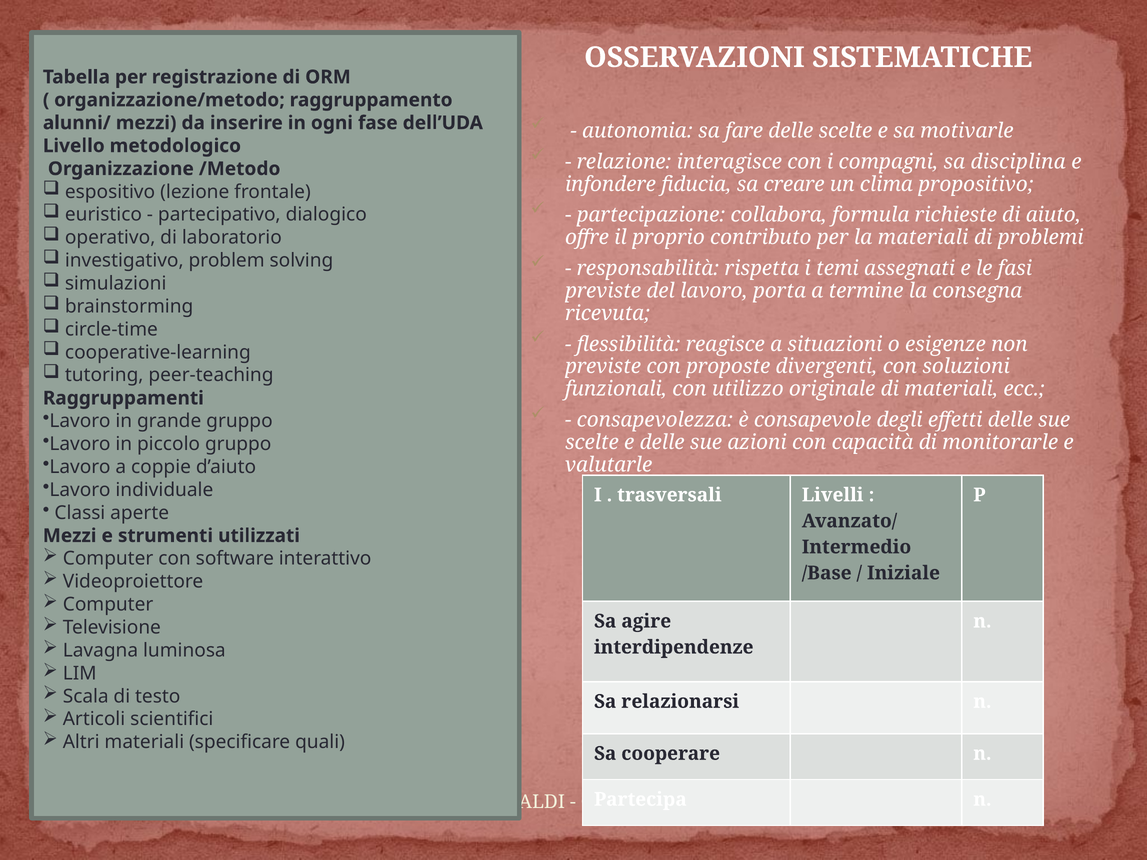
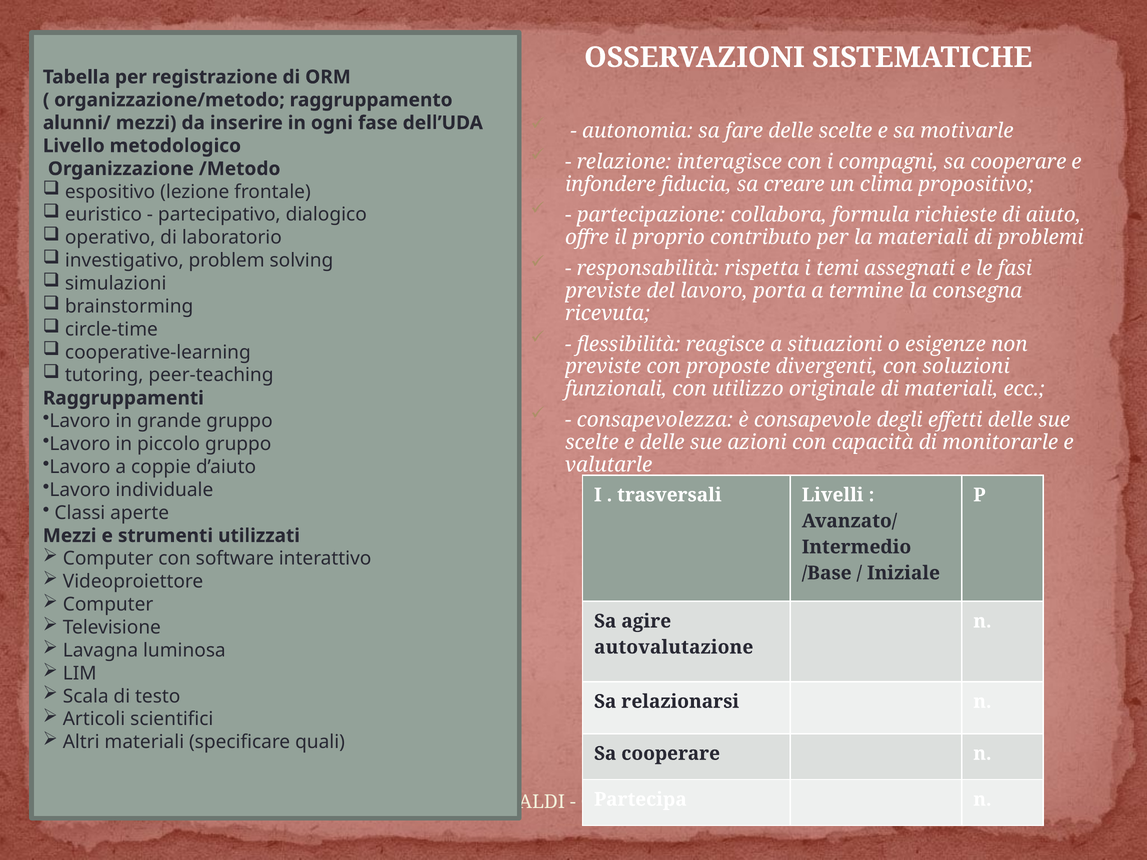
compagni sa disciplina: disciplina -> cooperare (1018, 162)
interdipendenze: interdipendenze -> autovalutazione (674, 647)
